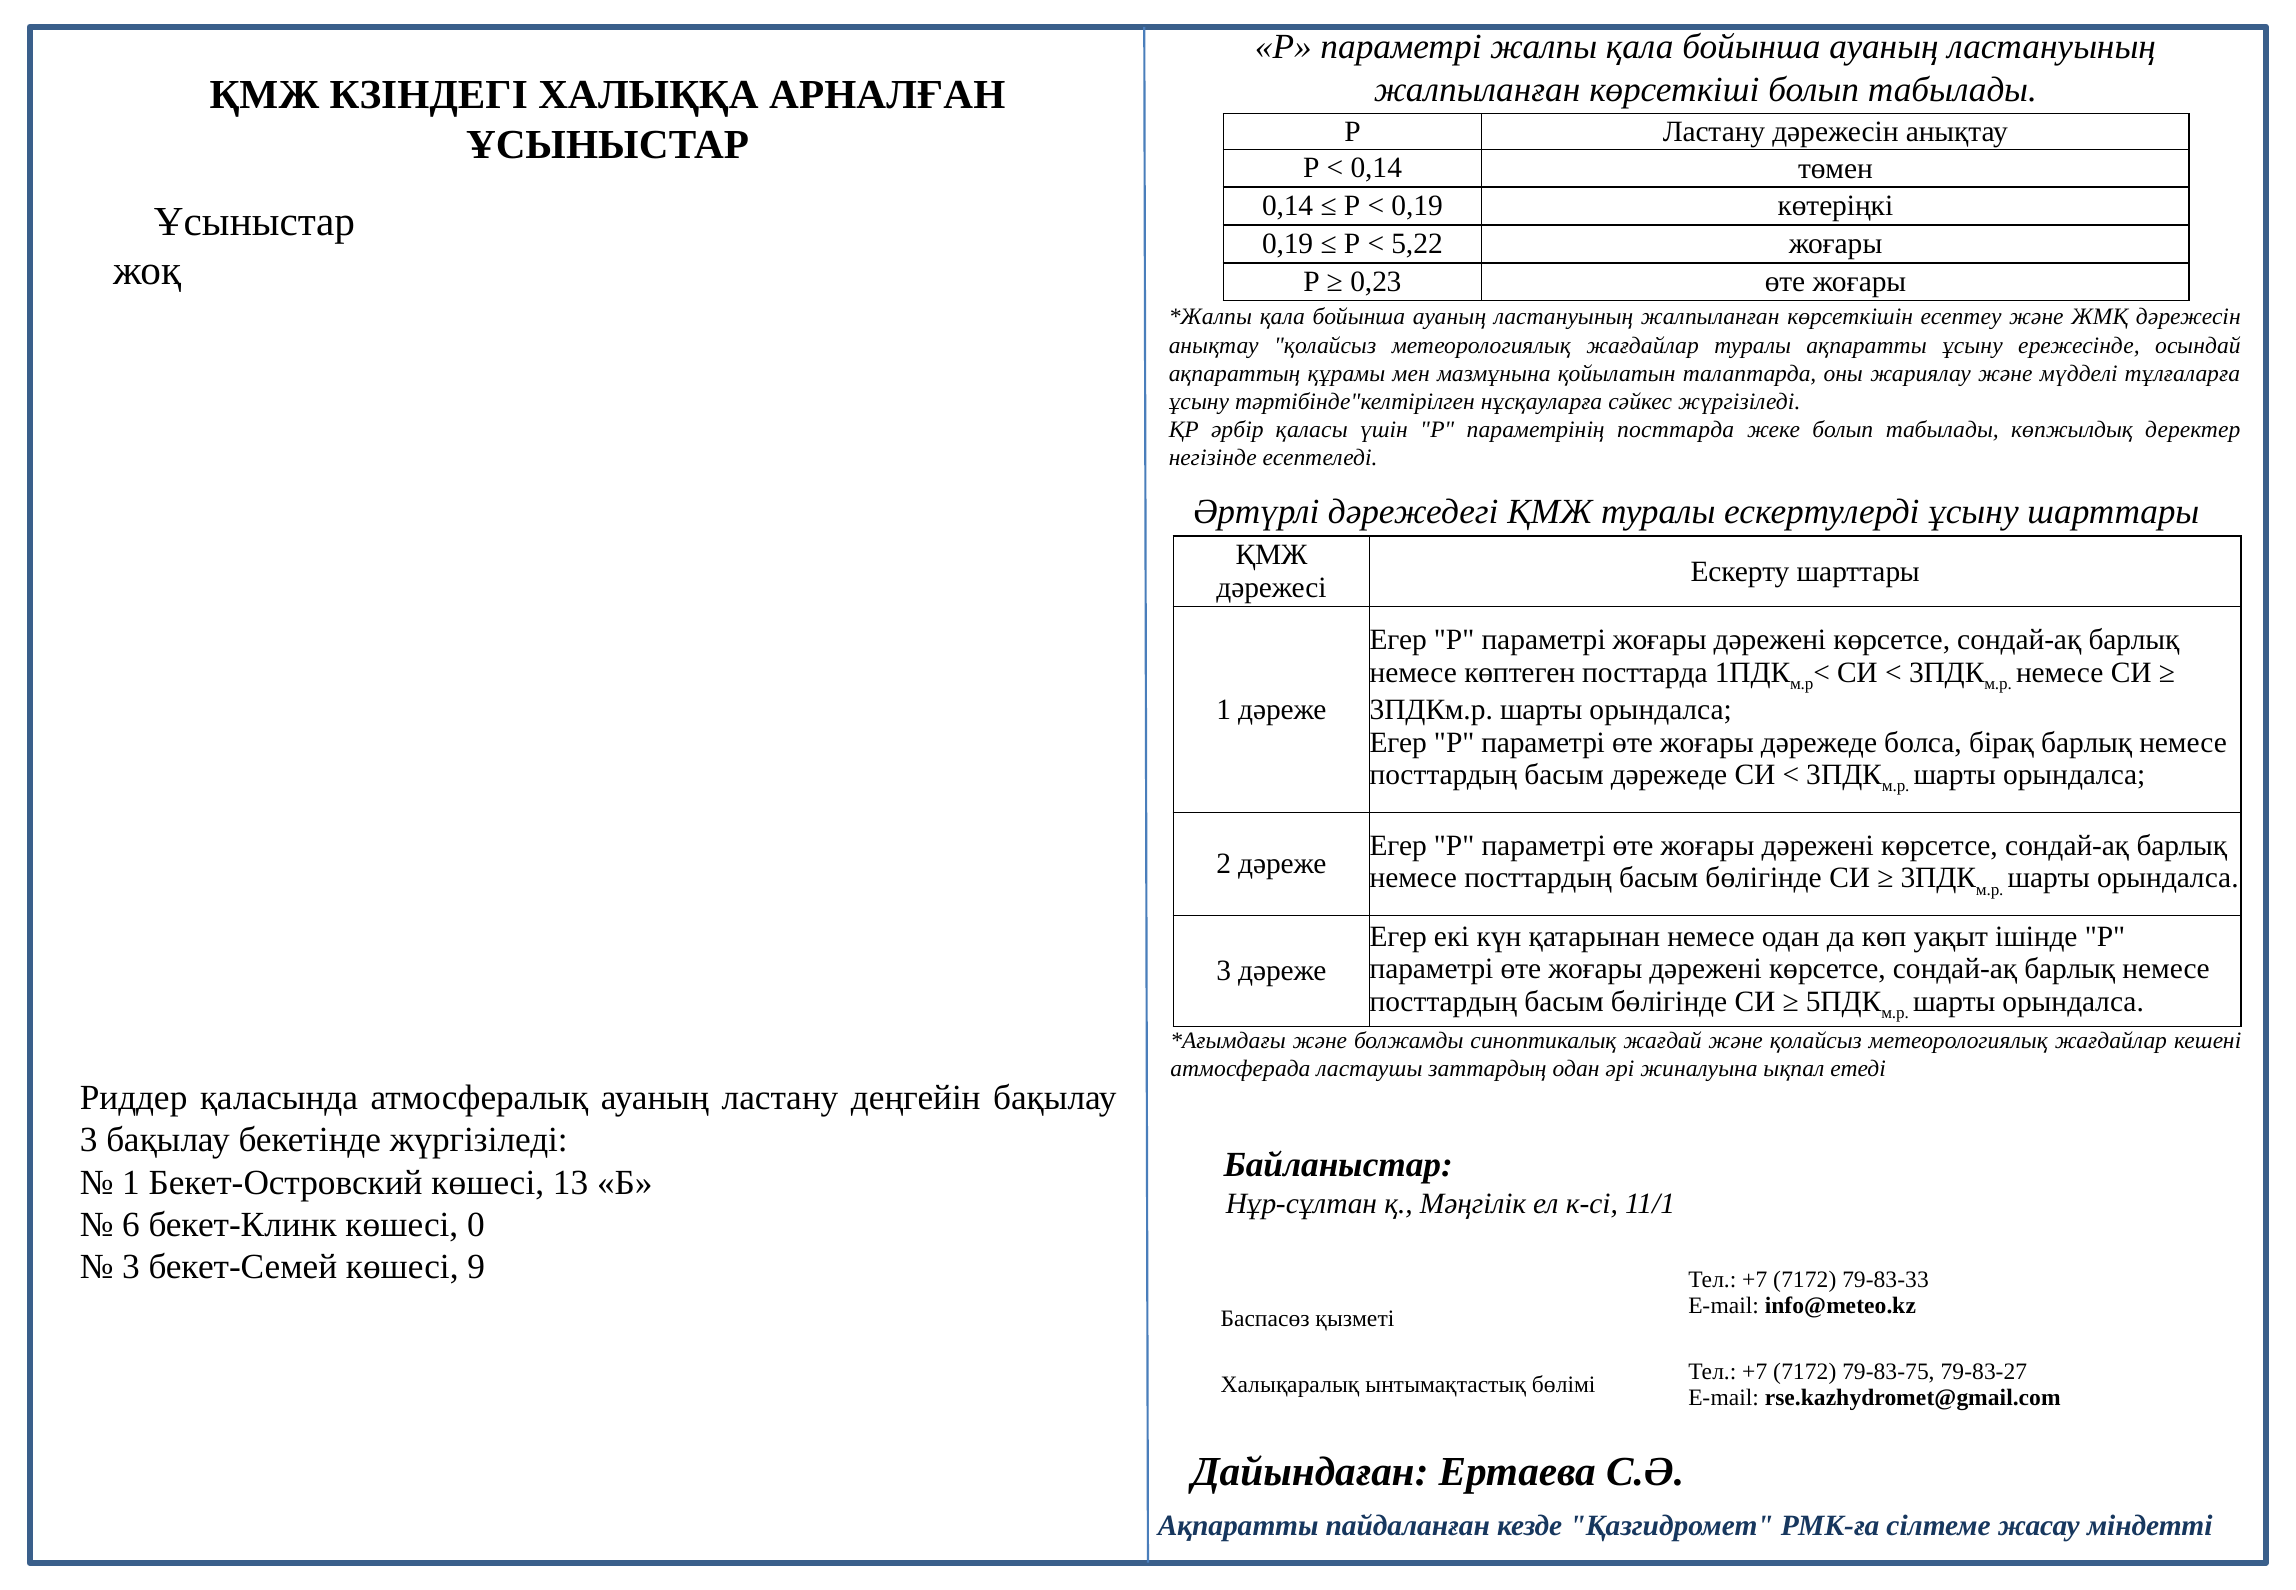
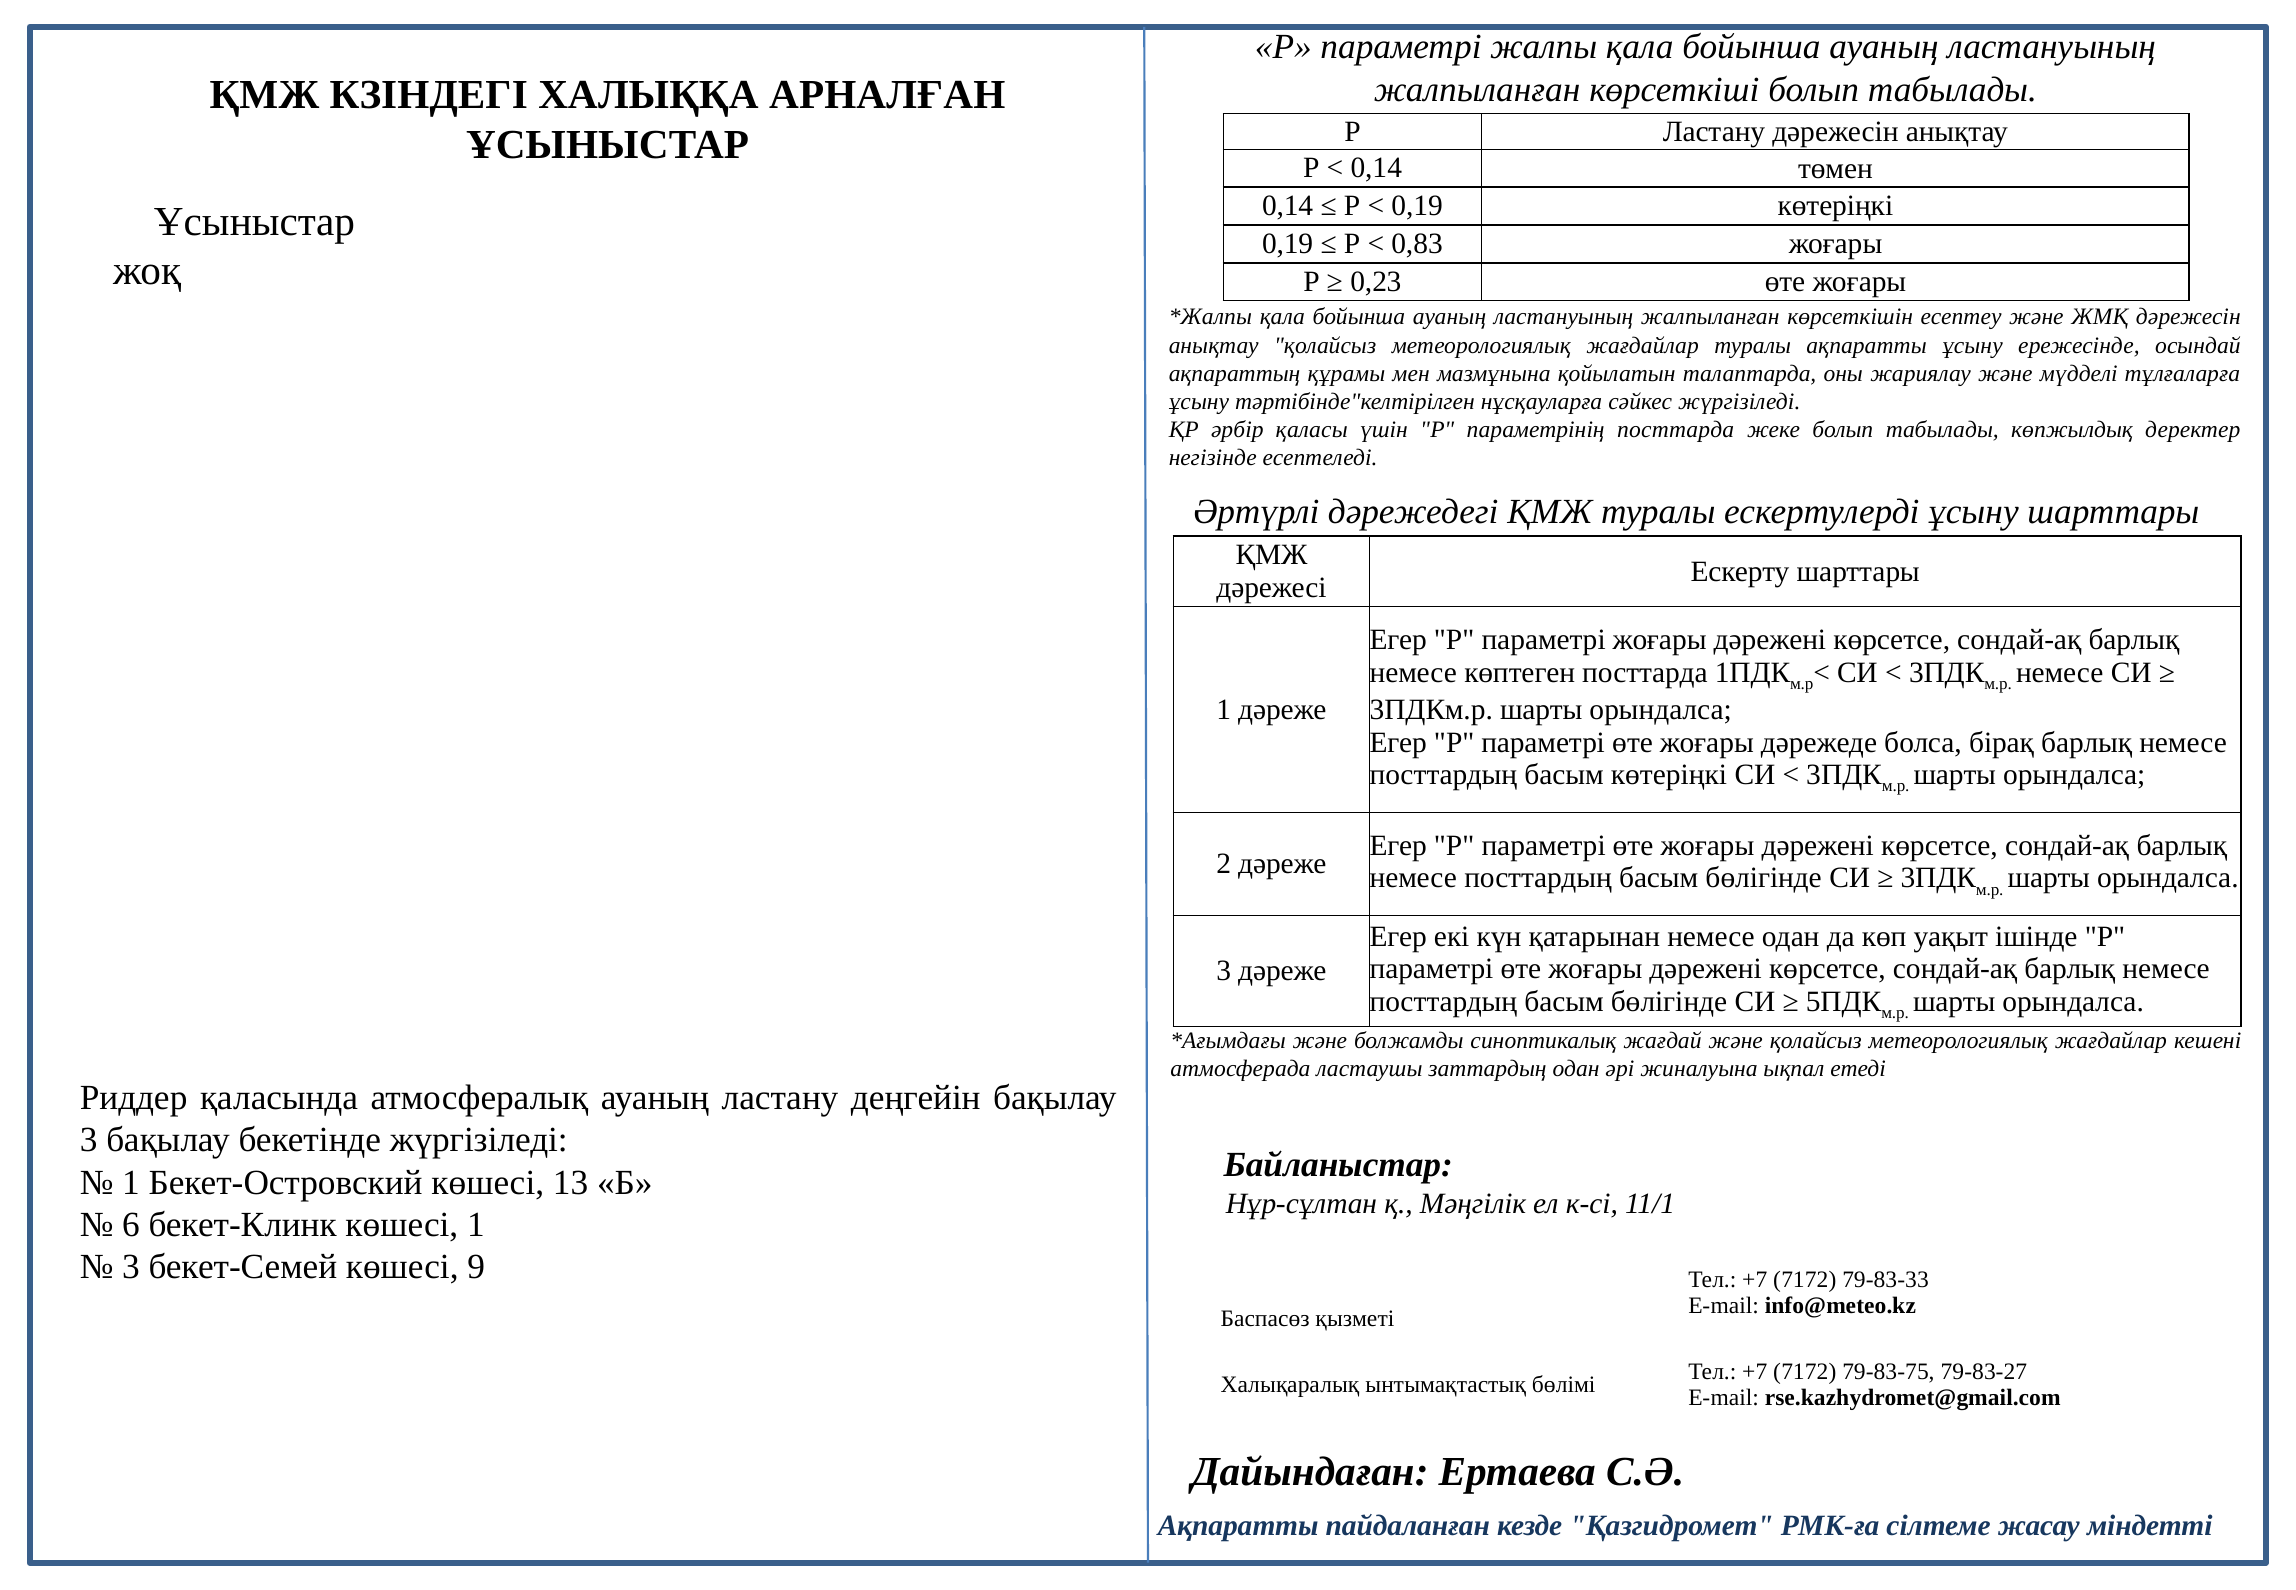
5,22: 5,22 -> 0,83 (1417, 244)
басым дәрежеде: дәрежеде -> көтеріңкі (1669, 775)
көшесі 0: 0 -> 1 (476, 1224)
